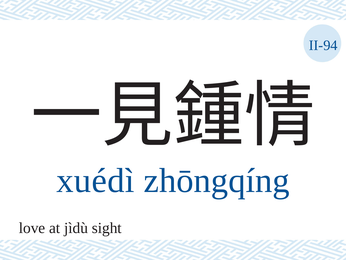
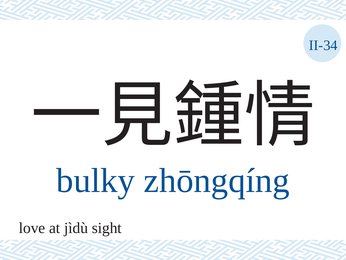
II-94: II-94 -> II-34 (323, 45)
xuédì: xuédì -> bulky (96, 180)
